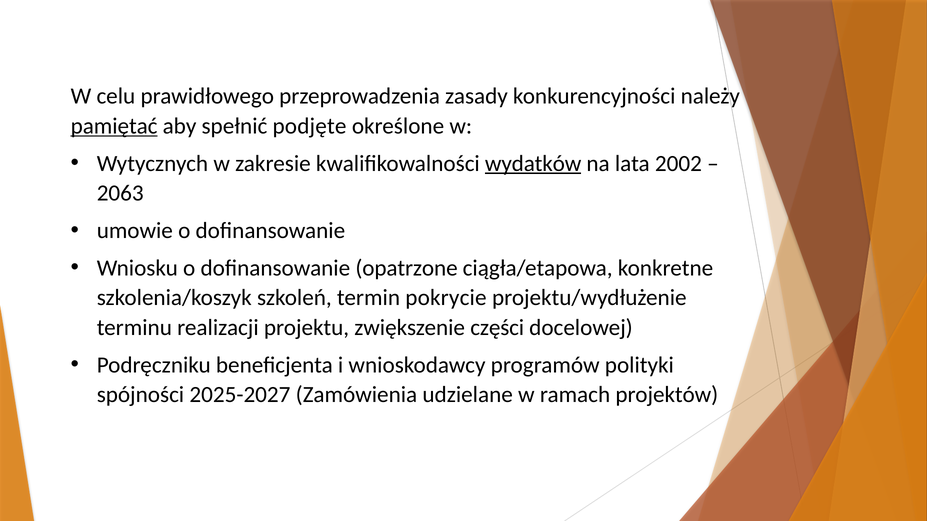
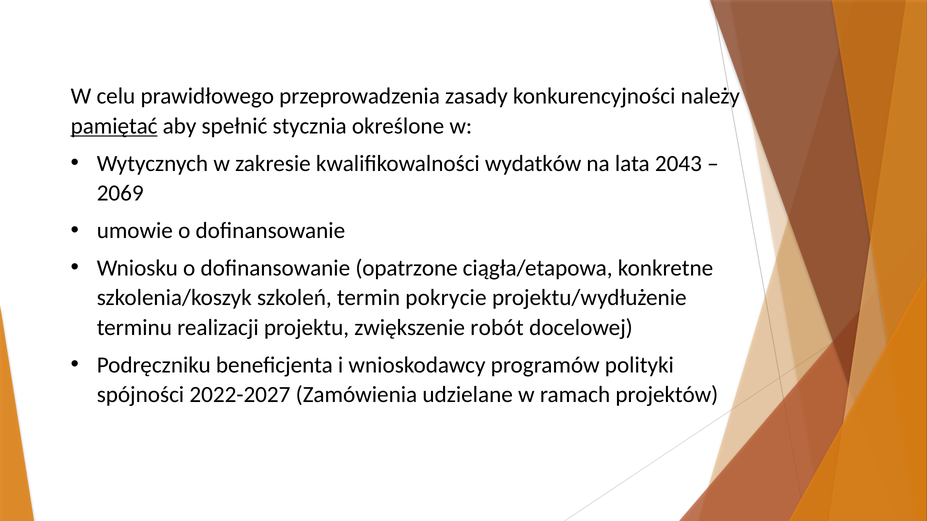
podjęte: podjęte -> stycznia (310, 126)
wydatków underline: present -> none (533, 164)
2002: 2002 -> 2043 (678, 164)
2063: 2063 -> 2069 (120, 193)
części: części -> robót (497, 328)
2025-2027: 2025-2027 -> 2022-2027 (240, 395)
